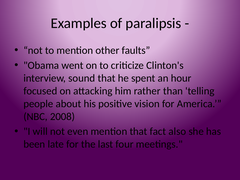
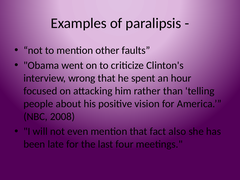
sound: sound -> wrong (82, 78)
